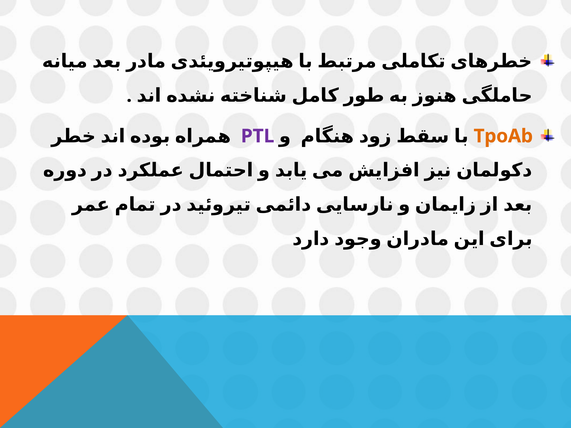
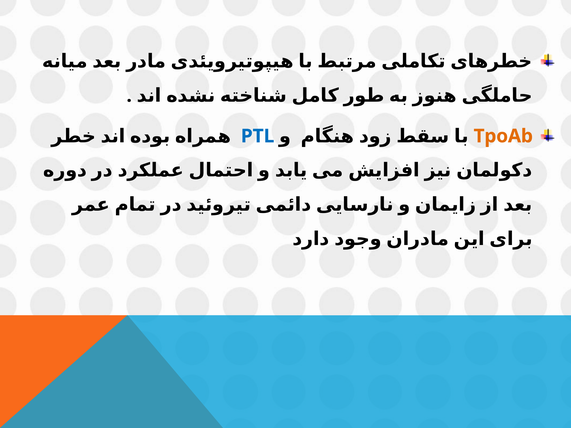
PTL colour: purple -> blue (258, 136)
